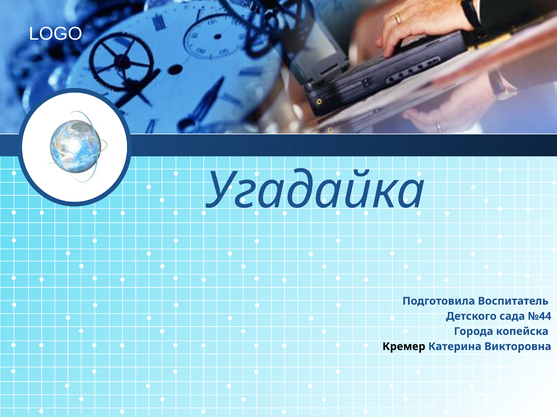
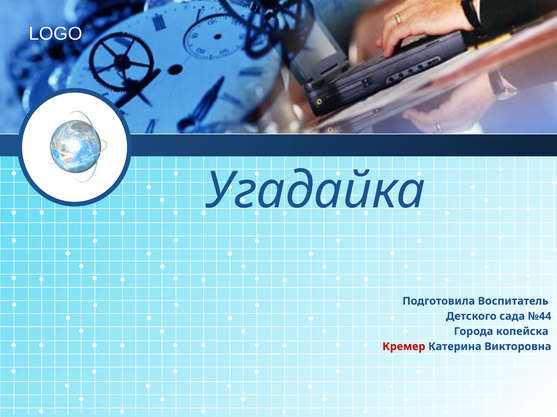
Кремер colour: black -> red (404, 347)
